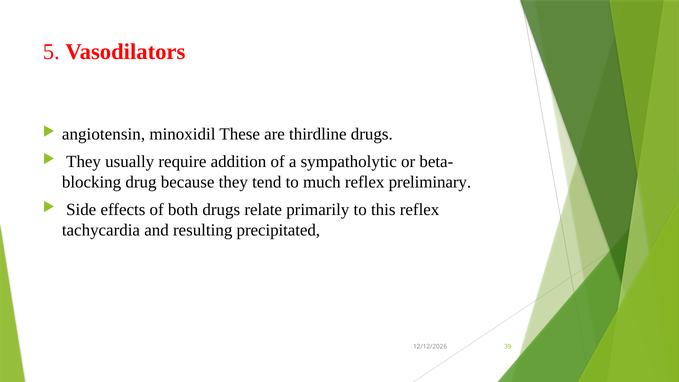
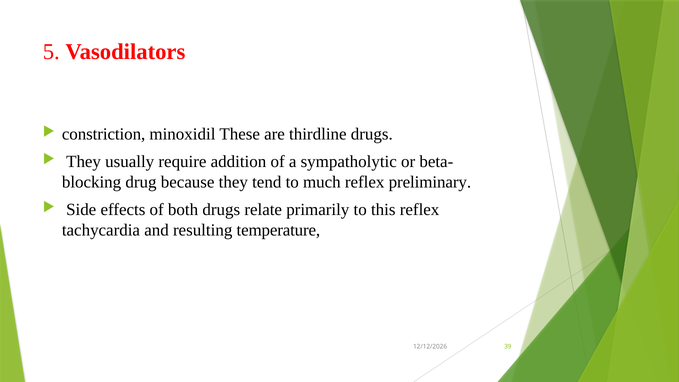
angiotensin: angiotensin -> constriction (104, 134)
precipitated: precipitated -> temperature (278, 230)
